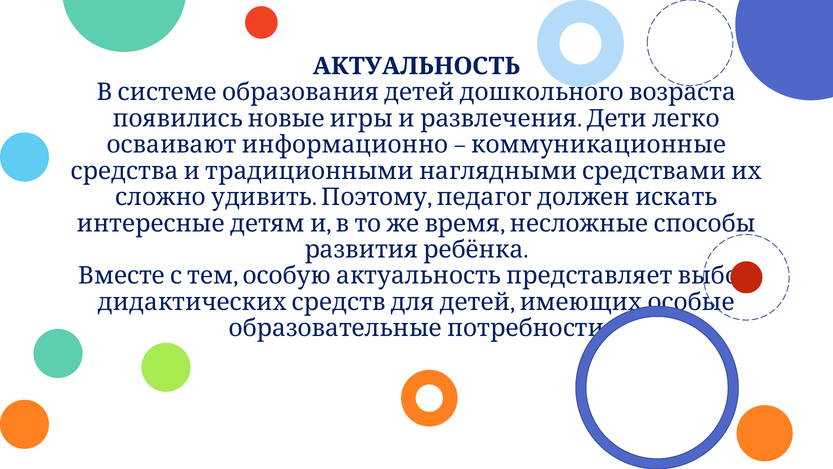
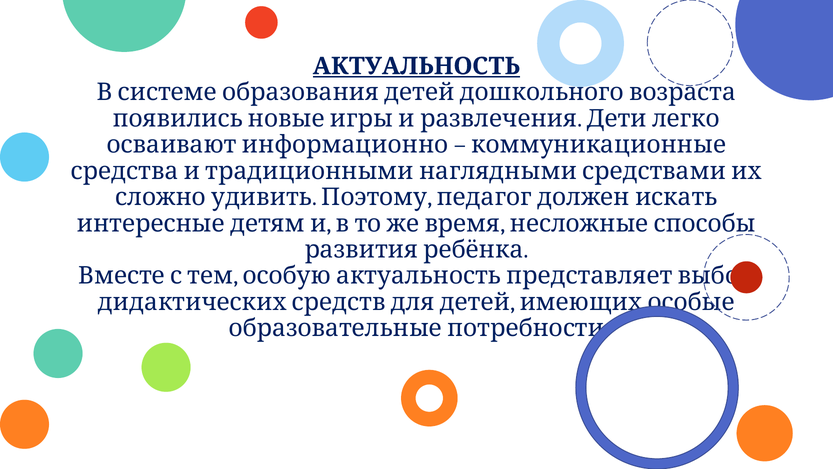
АКТУАЛЬНОСТЬ underline: none -> present (416, 66)
